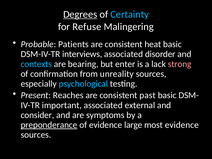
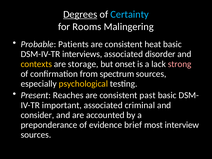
Refuse: Refuse -> Rooms (87, 27)
contexts colour: light blue -> yellow (36, 64)
bearing: bearing -> storage (83, 64)
enter: enter -> onset (125, 64)
unreality: unreality -> spectrum (117, 74)
psychological colour: light blue -> yellow (83, 84)
external: external -> criminal (140, 105)
symptoms: symptoms -> accounted (105, 115)
preponderance underline: present -> none (49, 125)
large: large -> brief (133, 125)
most evidence: evidence -> interview (182, 125)
